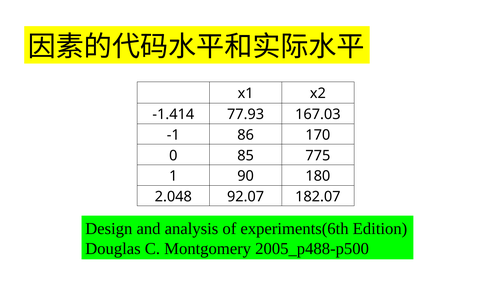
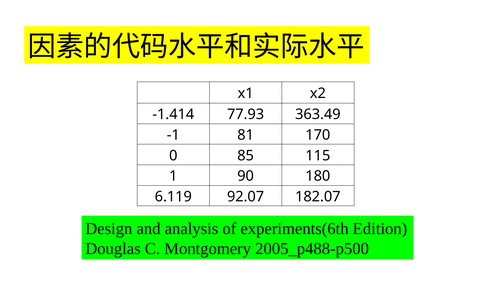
167.03: 167.03 -> 363.49 (318, 114)
86: 86 -> 81 (246, 135)
775: 775 -> 115 (318, 155)
2.048: 2.048 -> 6.119 (173, 196)
